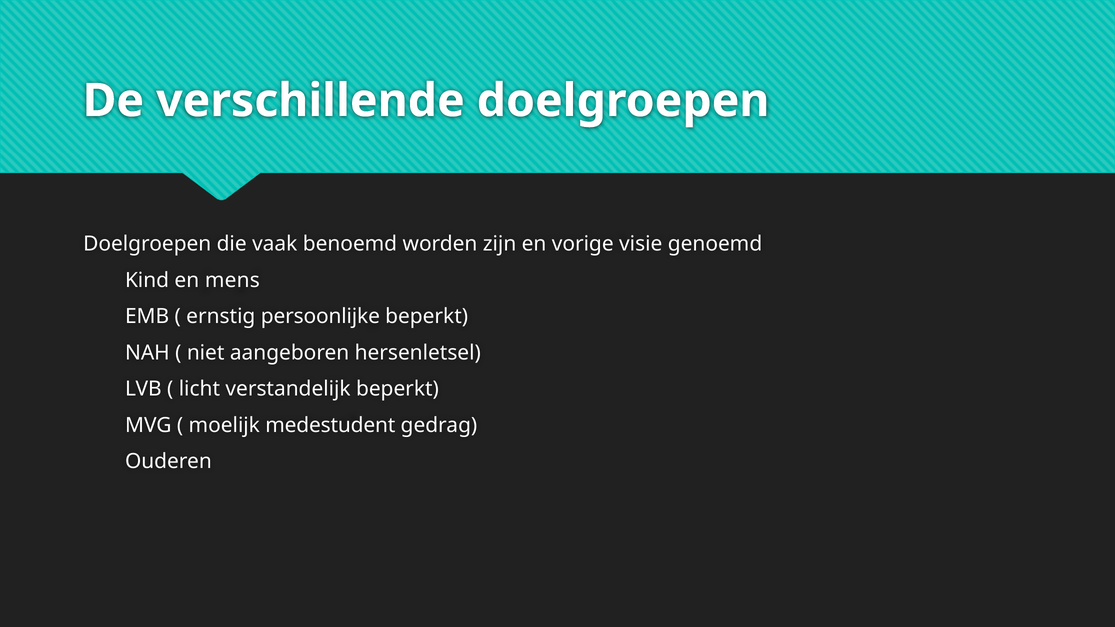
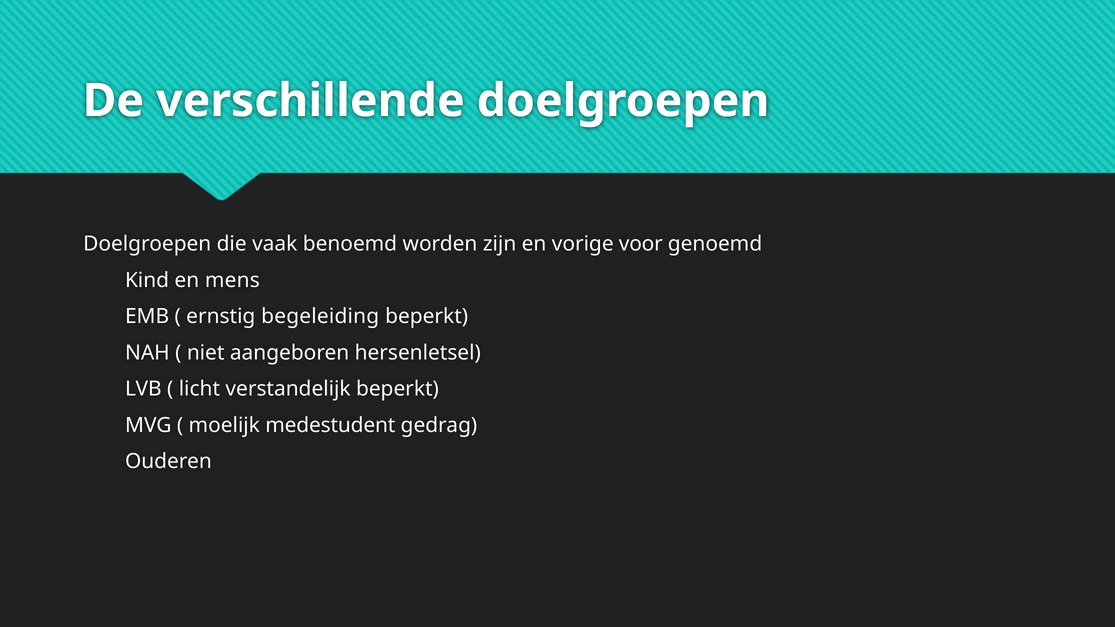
visie: visie -> voor (641, 244)
persoonlijke: persoonlijke -> begeleiding (320, 317)
